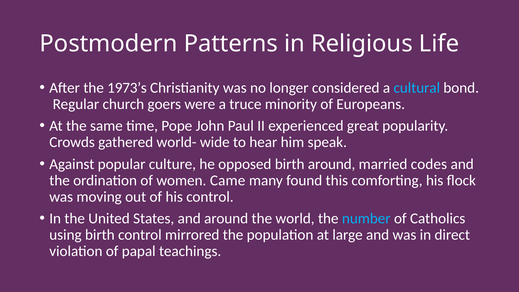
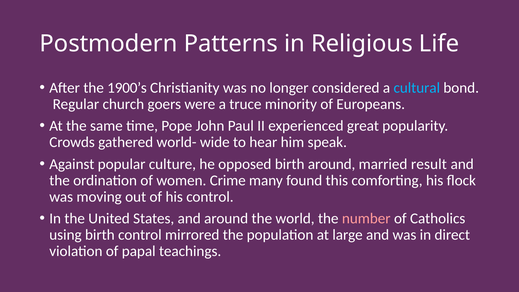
1973’s: 1973’s -> 1900’s (127, 88)
codes: codes -> result (429, 164)
Came: Came -> Crime (228, 180)
number colour: light blue -> pink (366, 218)
